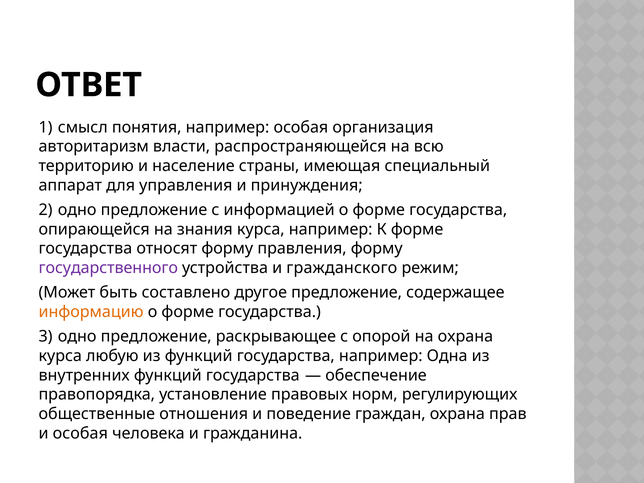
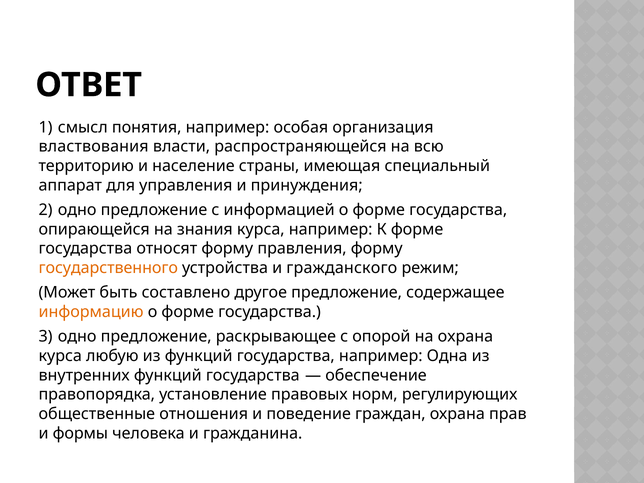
авторитаризм: авторитаризм -> властвования (94, 147)
государственного colour: purple -> orange (108, 268)
и особая: особая -> формы (80, 433)
